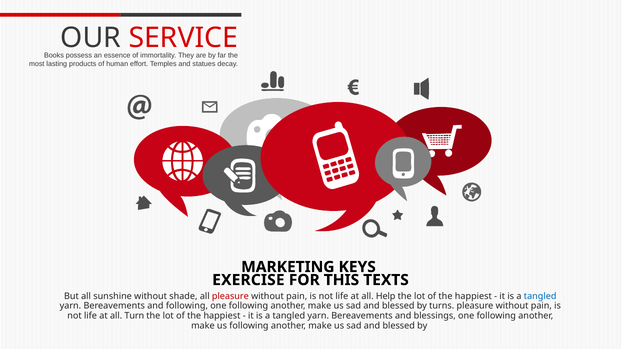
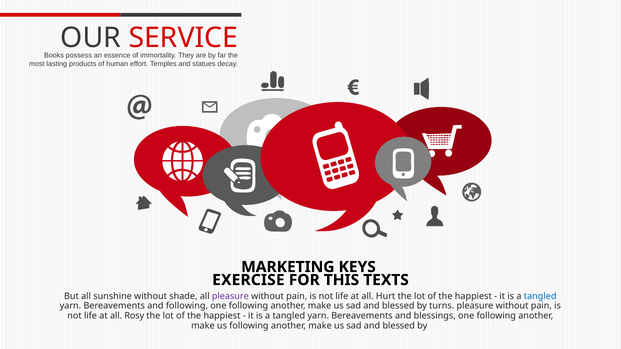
pleasure colour: red -> purple (230, 296)
Help: Help -> Hurt (386, 296)
Turn: Turn -> Rosy (134, 316)
